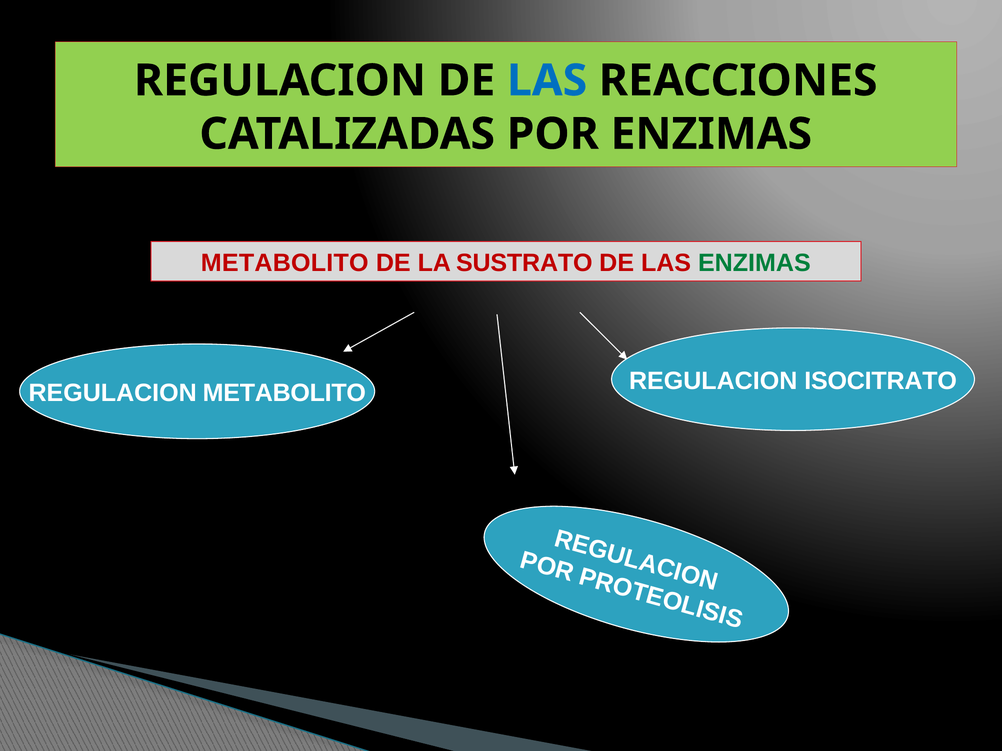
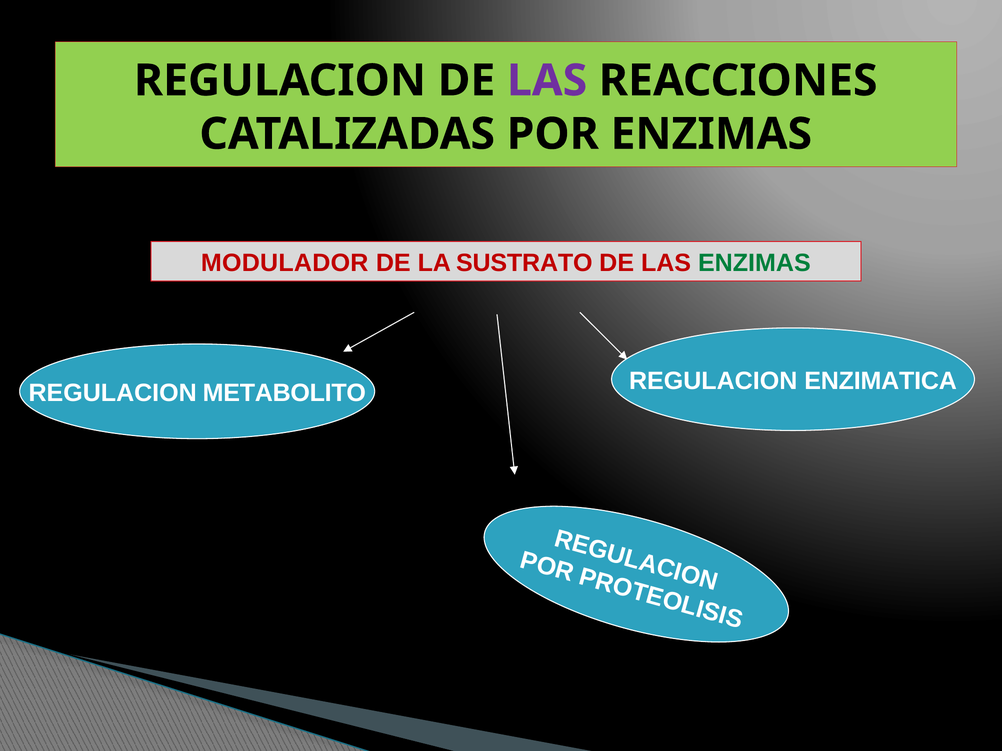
LAS colour: blue -> purple (547, 81)
METABOLITO: METABOLITO -> MODULADOR (285, 263)
ISOCITRATO: ISOCITRATO -> ENZIMATICA (881, 381)
